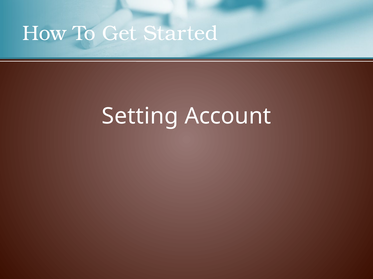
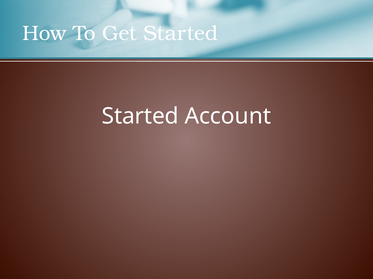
Setting: Setting -> Started (140, 116)
